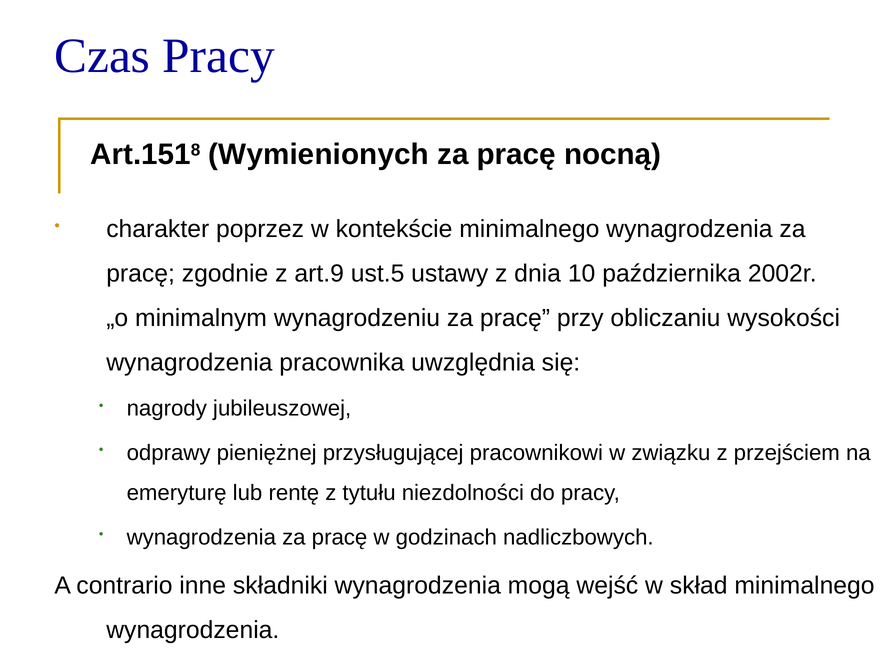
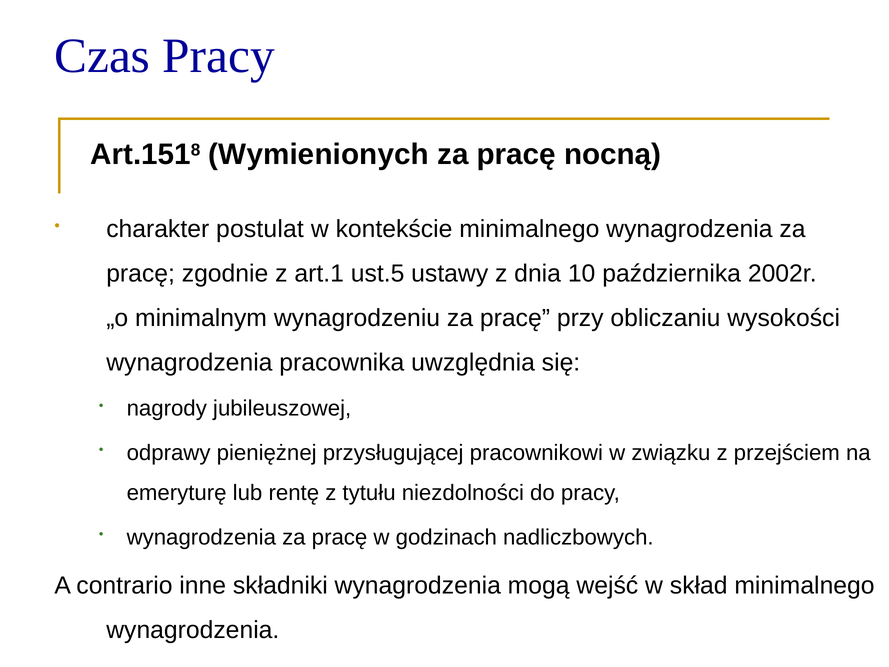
poprzez: poprzez -> postulat (260, 229)
art.9: art.9 -> art.1 (319, 274)
